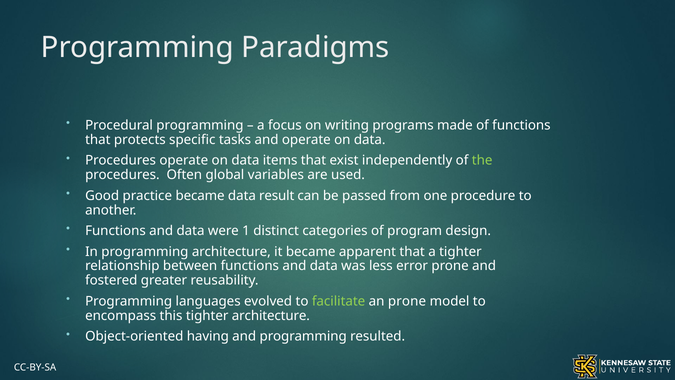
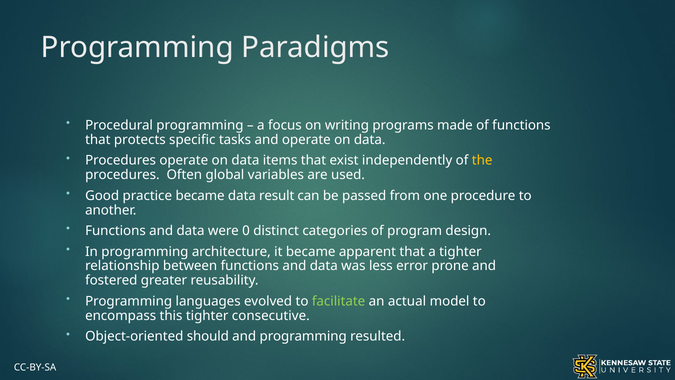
the colour: light green -> yellow (482, 160)
1: 1 -> 0 (246, 231)
an prone: prone -> actual (407, 301)
tighter architecture: architecture -> consecutive (271, 315)
having: having -> should (208, 336)
